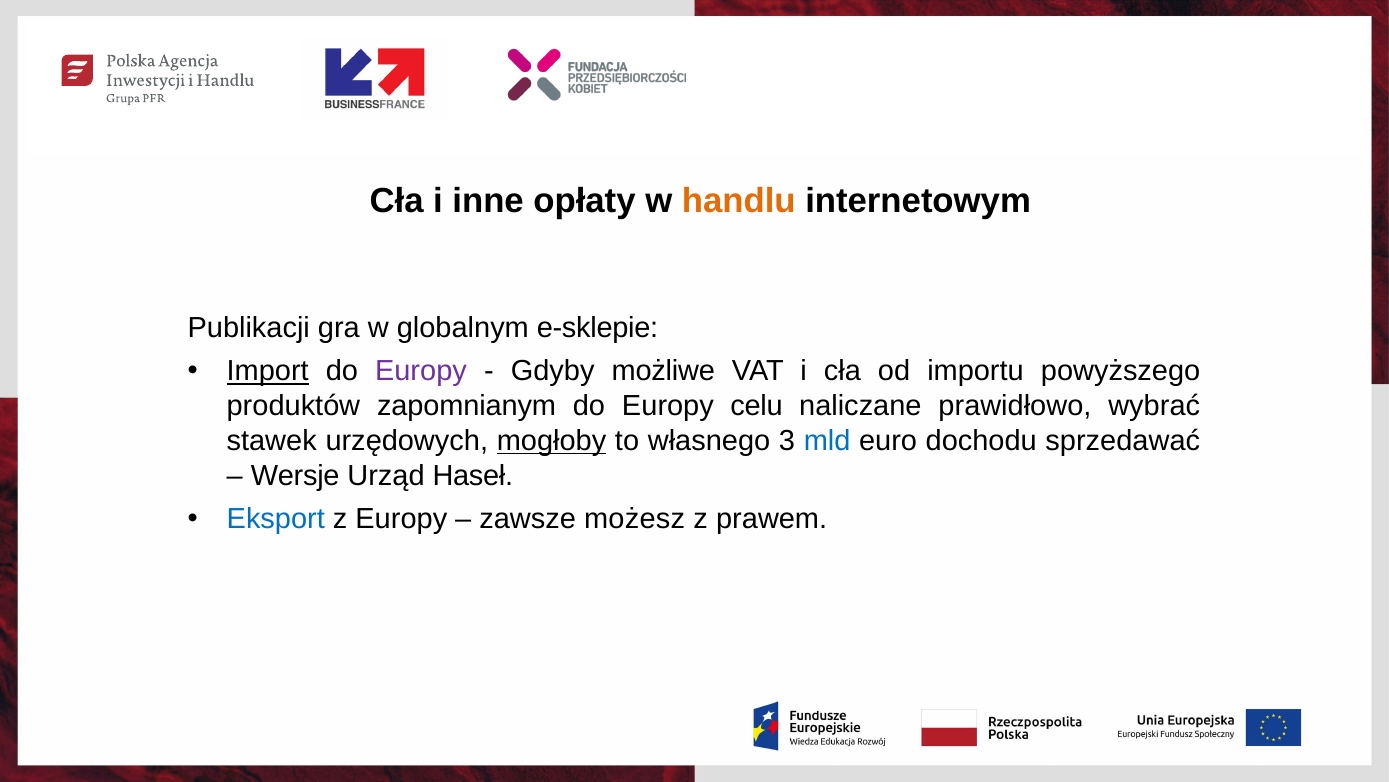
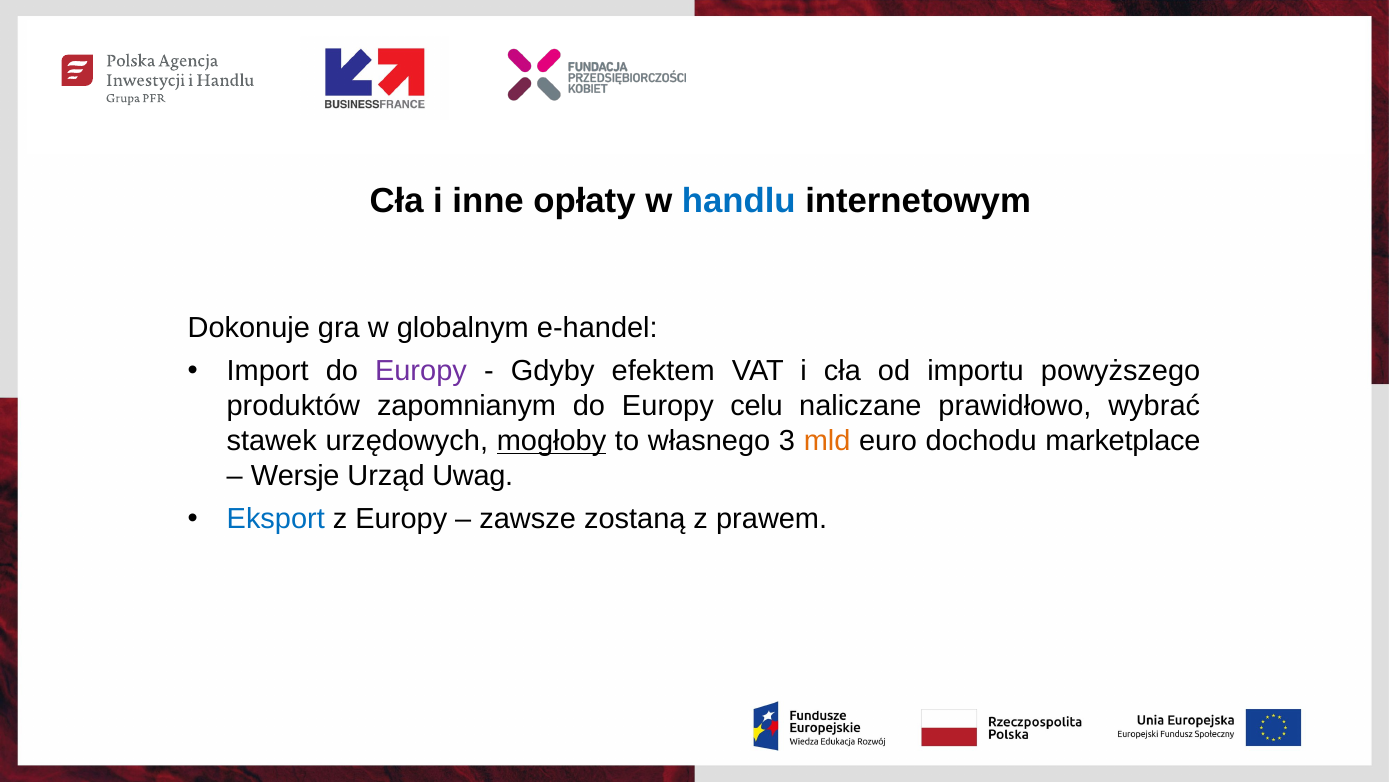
handlu colour: orange -> blue (739, 200)
Publikacji: Publikacji -> Dokonuje (249, 328)
e-sklepie: e-sklepie -> e-handel (597, 328)
Import underline: present -> none (268, 371)
możliwe: możliwe -> efektem (663, 371)
mld colour: blue -> orange (827, 441)
sprzedawać: sprzedawać -> marketplace (1123, 441)
Haseł: Haseł -> Uwag (473, 475)
możesz: możesz -> zostaną (635, 519)
